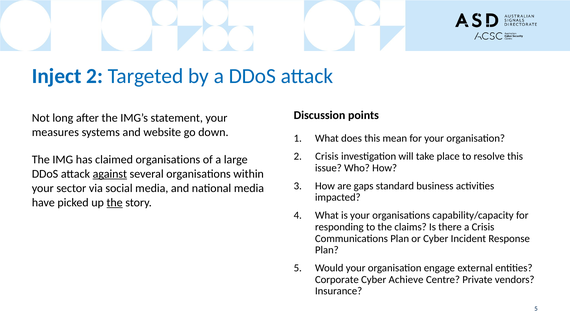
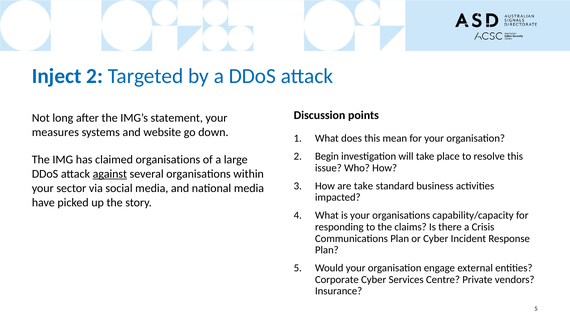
2 Crisis: Crisis -> Begin (327, 156)
are gaps: gaps -> take (364, 186)
the underline: present -> none (115, 202)
Achieve: Achieve -> Services (406, 279)
